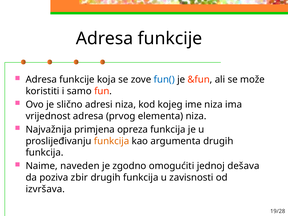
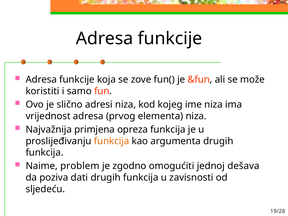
fun( colour: blue -> black (164, 80)
naveden: naveden -> problem (80, 166)
zbir: zbir -> dati (79, 178)
izvršava: izvršava -> sljedeću (45, 189)
